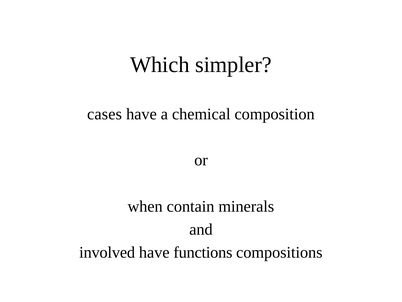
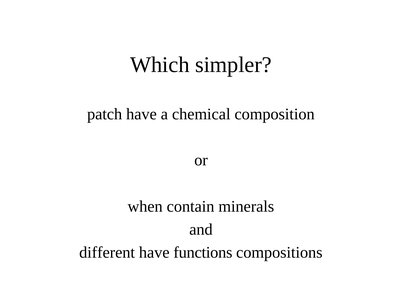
cases: cases -> patch (105, 114)
involved: involved -> different (107, 252)
